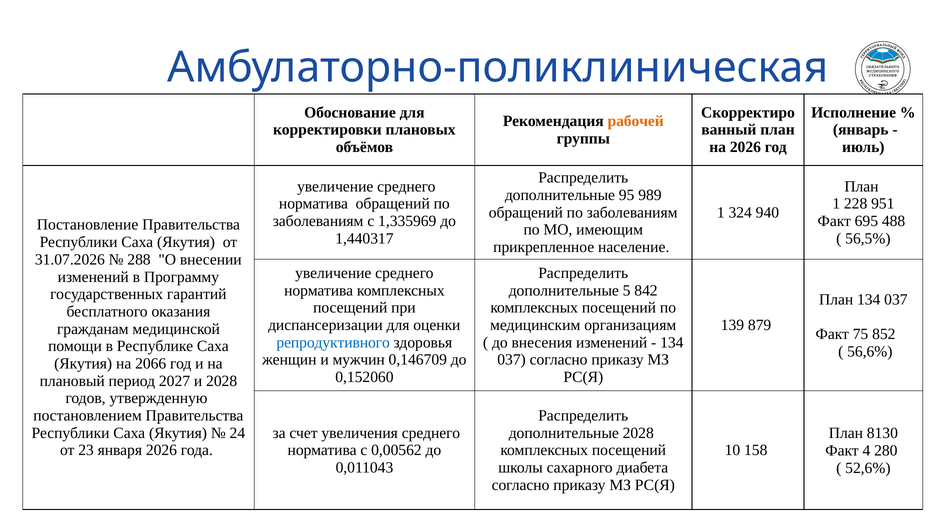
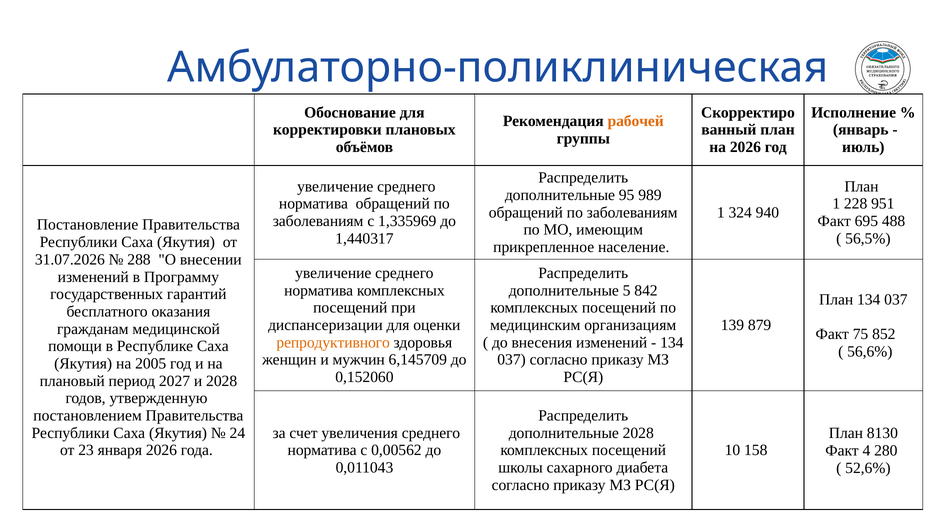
репродуктивного colour: blue -> orange (333, 342)
0,146709: 0,146709 -> 6,145709 (418, 359)
2066: 2066 -> 2005 (151, 363)
